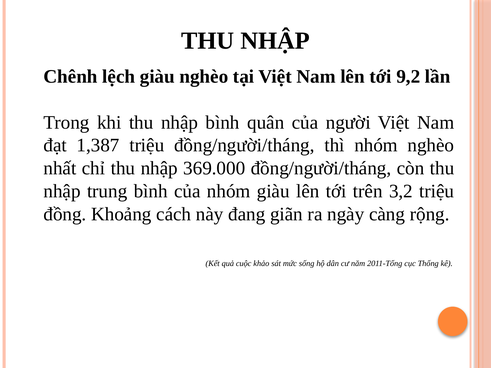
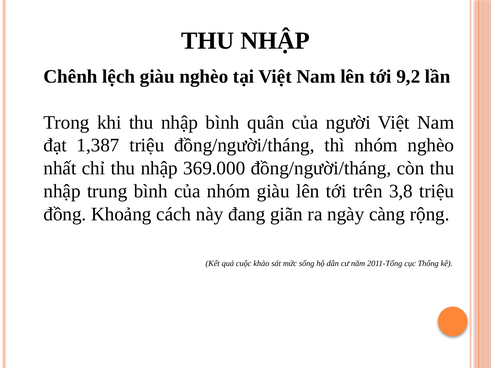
3,2: 3,2 -> 3,8 (401, 191)
